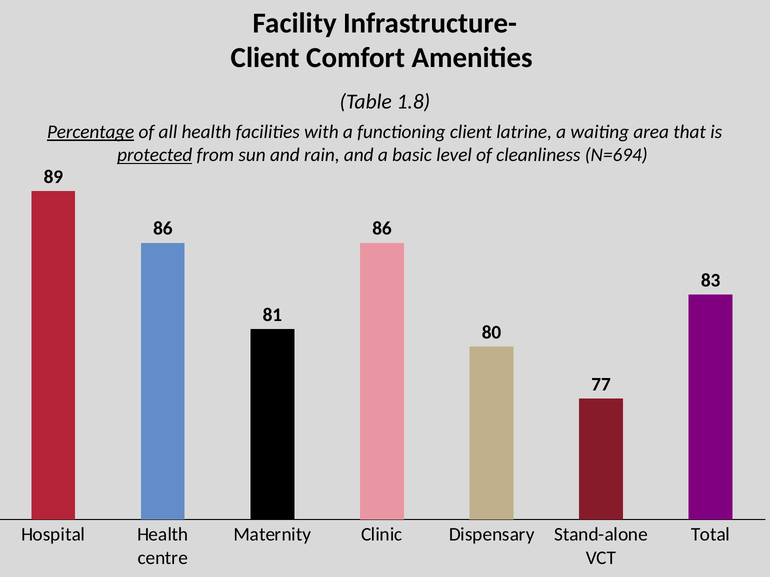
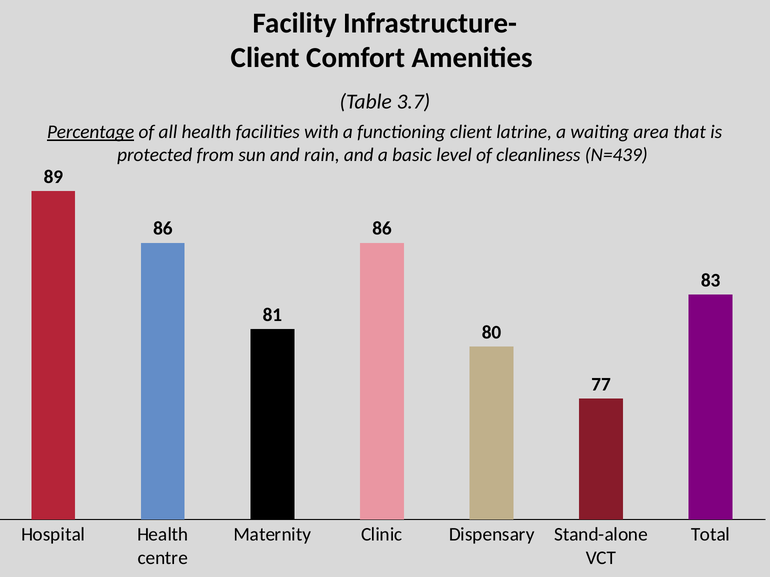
1.8: 1.8 -> 3.7 (413, 102)
protected underline: present -> none (155, 155)
N=694: N=694 -> N=439 (616, 155)
